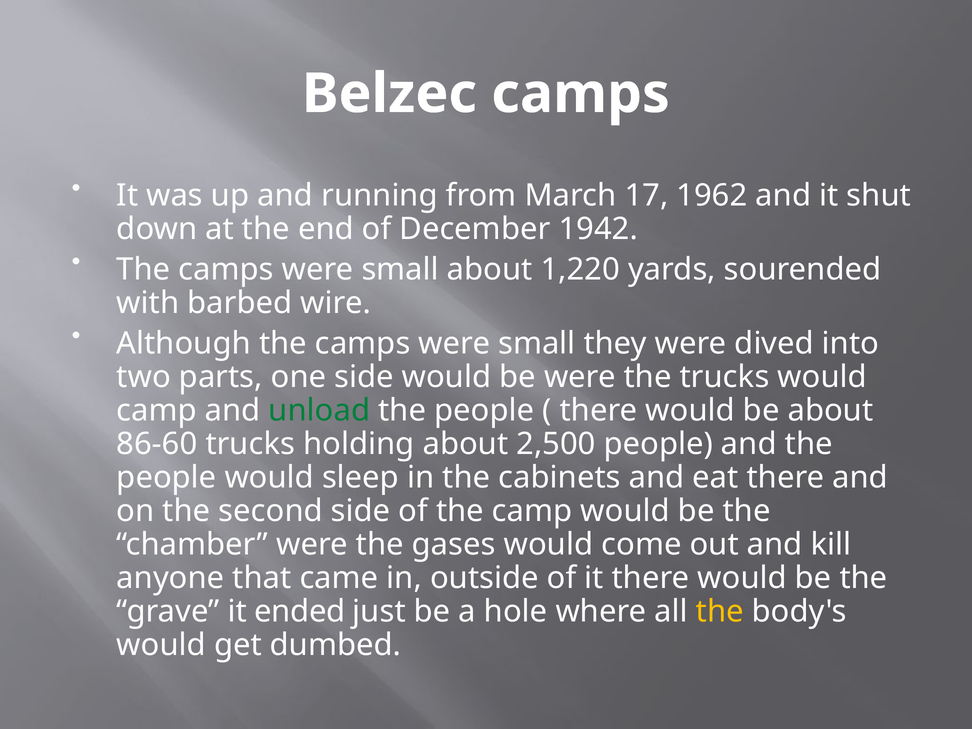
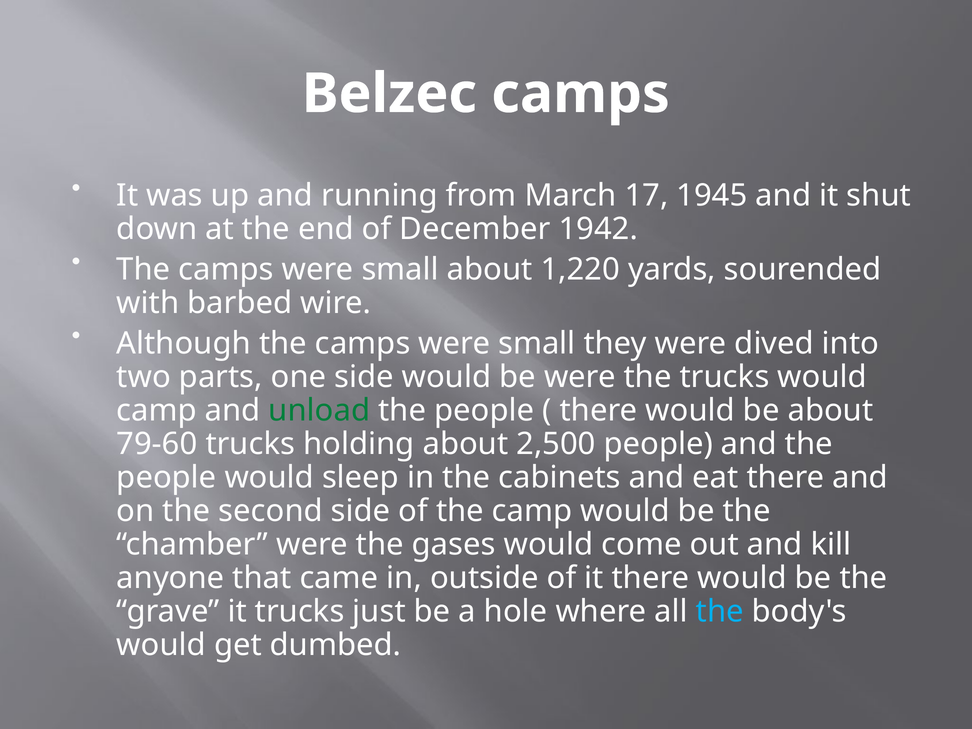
1962: 1962 -> 1945 (712, 196)
86-60: 86-60 -> 79-60 (157, 444)
it ended: ended -> trucks (300, 612)
the colour: yellow -> light blue (720, 612)
